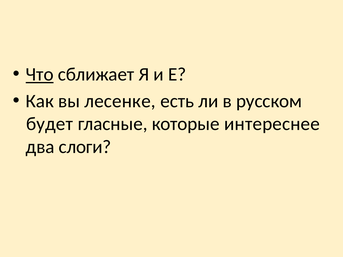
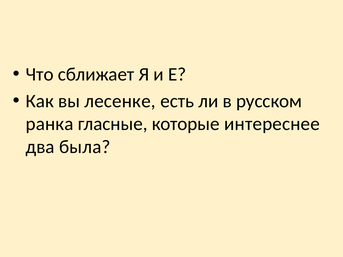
Что underline: present -> none (40, 75)
будет: будет -> ранка (50, 124)
слоги: слоги -> была (85, 147)
